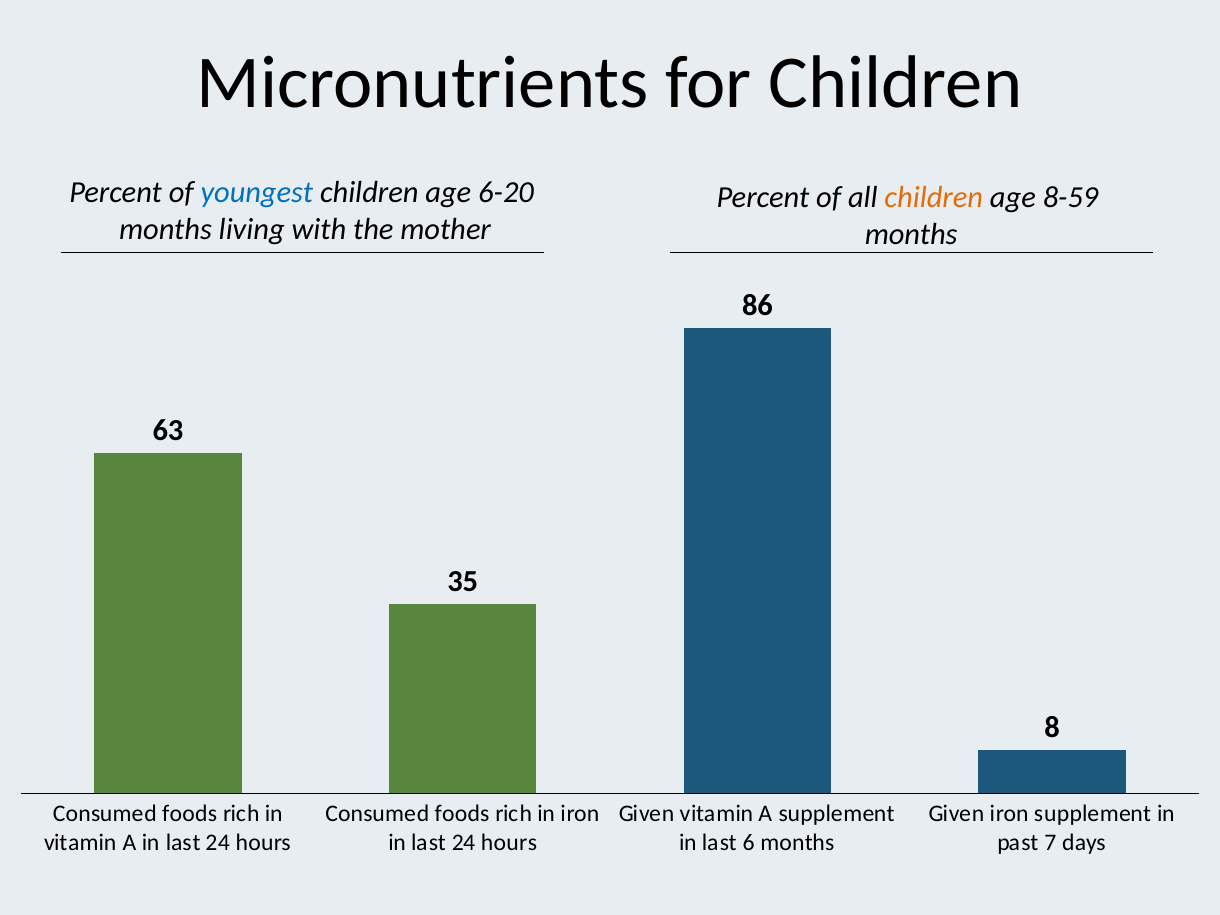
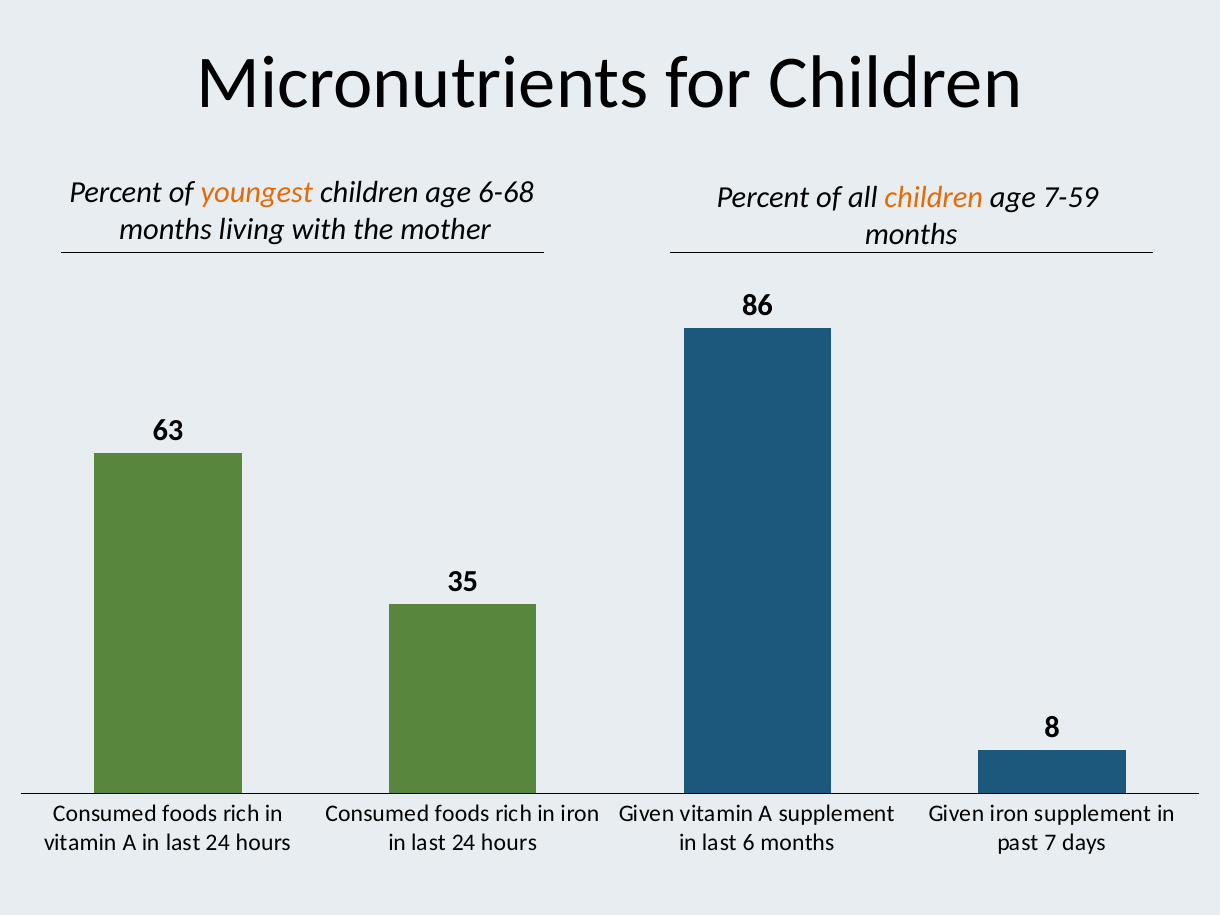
youngest colour: blue -> orange (257, 192)
6-20: 6-20 -> 6-68 (506, 192)
8-59: 8-59 -> 7-59 (1071, 198)
